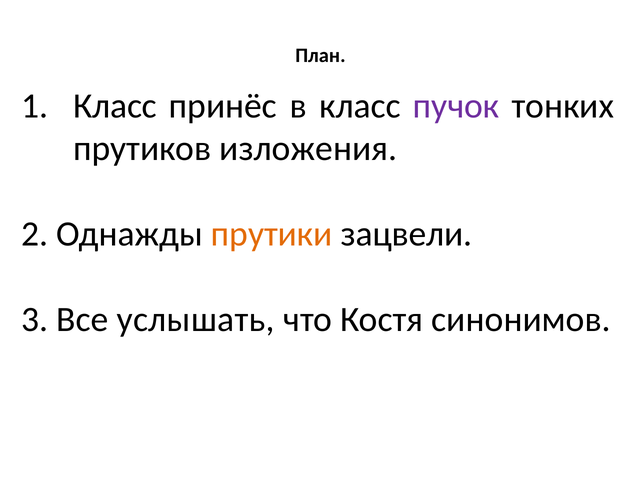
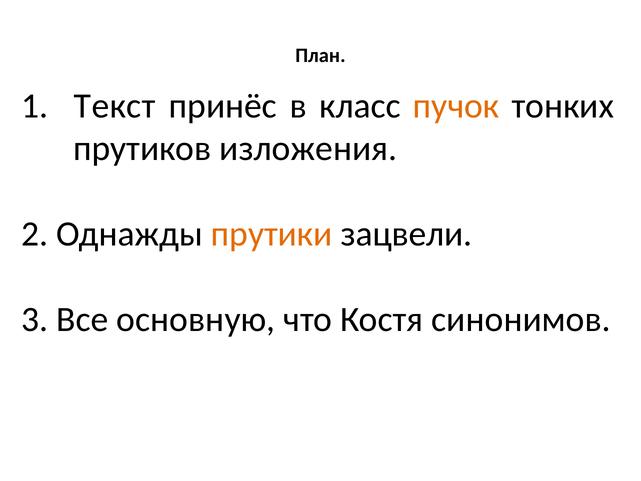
Класс: Класс -> Текст (115, 106)
пучок colour: purple -> orange (456, 106)
услышать: услышать -> основную (196, 319)
